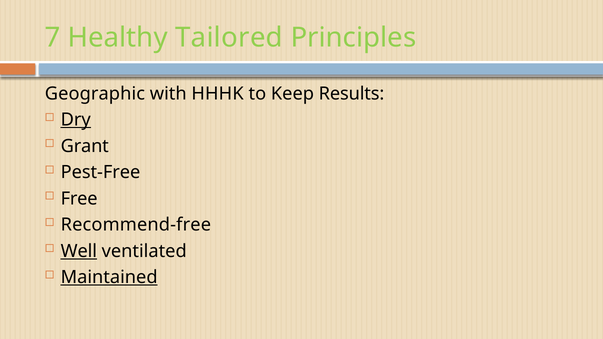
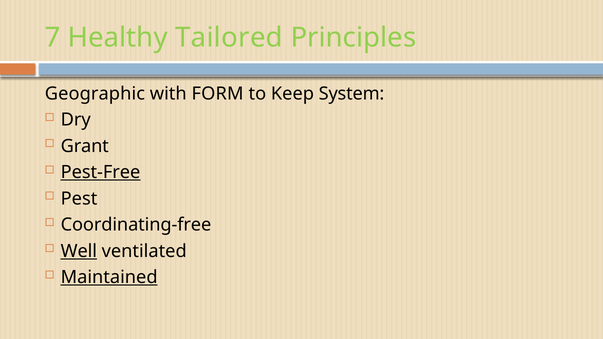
HHHK: HHHK -> FORM (218, 94)
Results: Results -> System (352, 94)
Dry underline: present -> none (76, 120)
Pest-Free underline: none -> present (101, 172)
Free: Free -> Pest (79, 199)
Recommend-free: Recommend-free -> Coordinating-free (136, 225)
